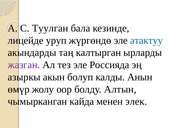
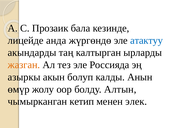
Туулган: Туулган -> Прозаик (50, 28)
уруп: уруп -> анда (56, 40)
жазган colour: purple -> orange (24, 65)
кайда: кайда -> кетип (82, 102)
